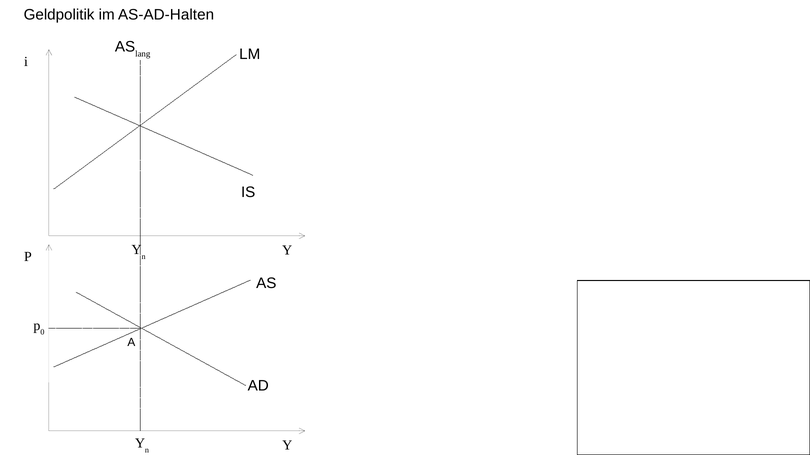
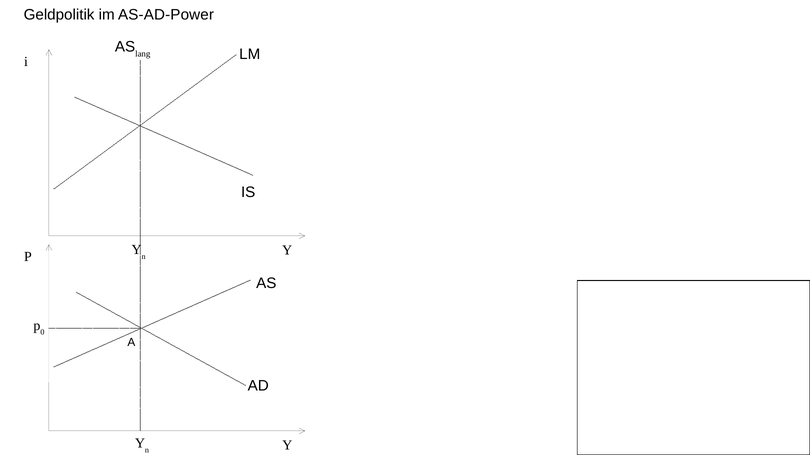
AS-AD-Halten: AS-AD-Halten -> AS-AD-Power (166, 15)
